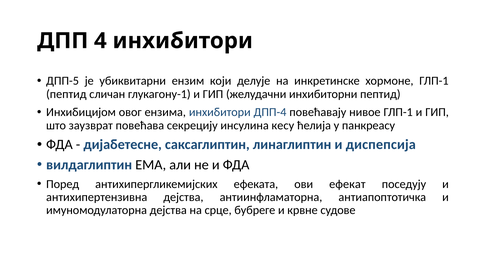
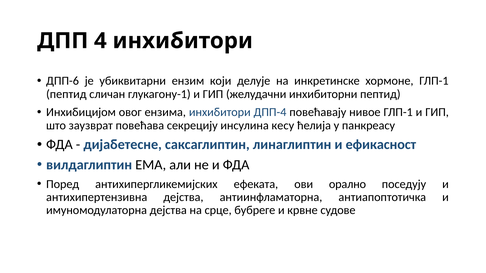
ДПП-5: ДПП-5 -> ДПП-6 (63, 81)
диспепсија: диспепсија -> ефикасност (381, 145)
ефекат: ефекат -> орално (347, 184)
